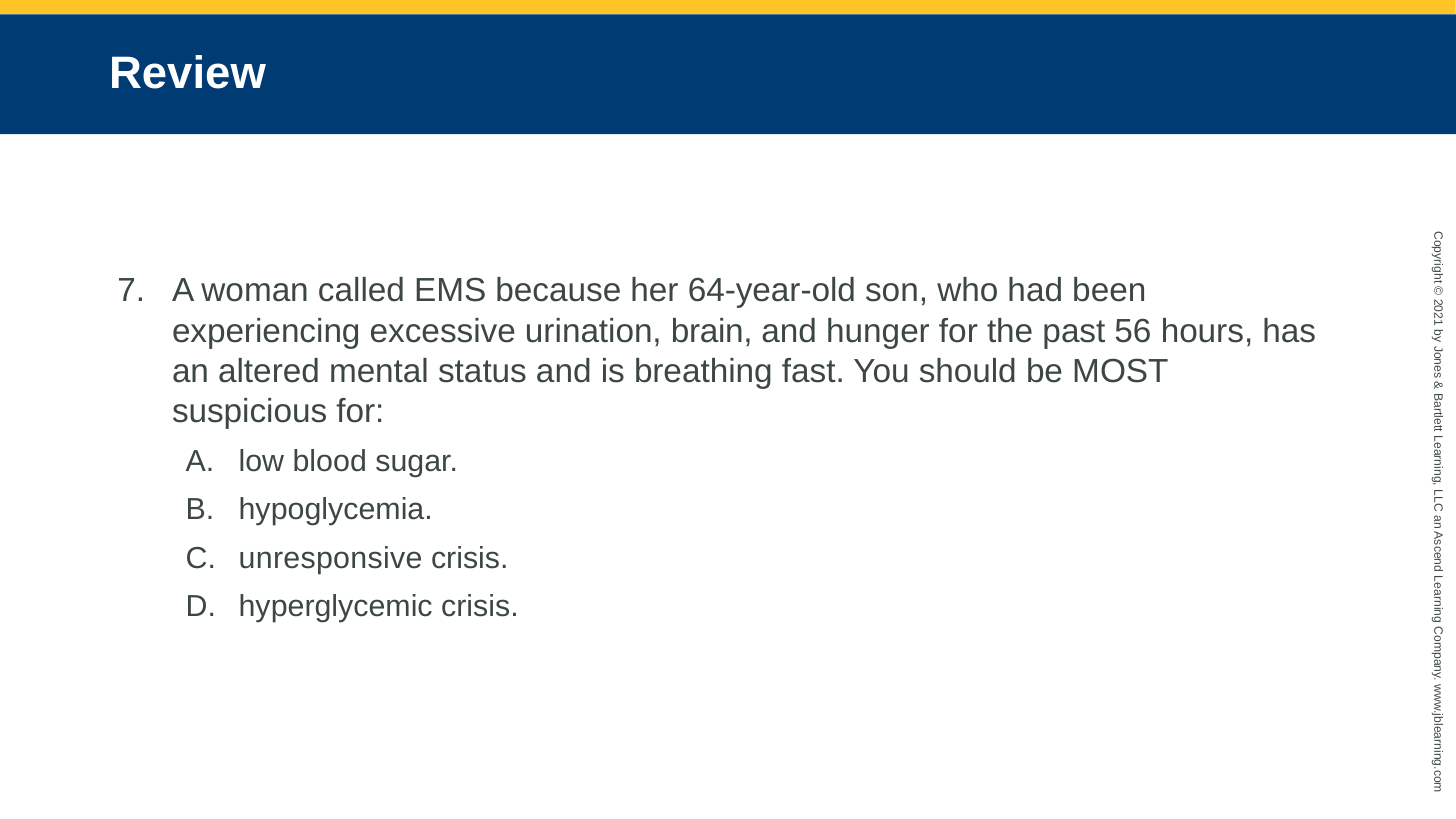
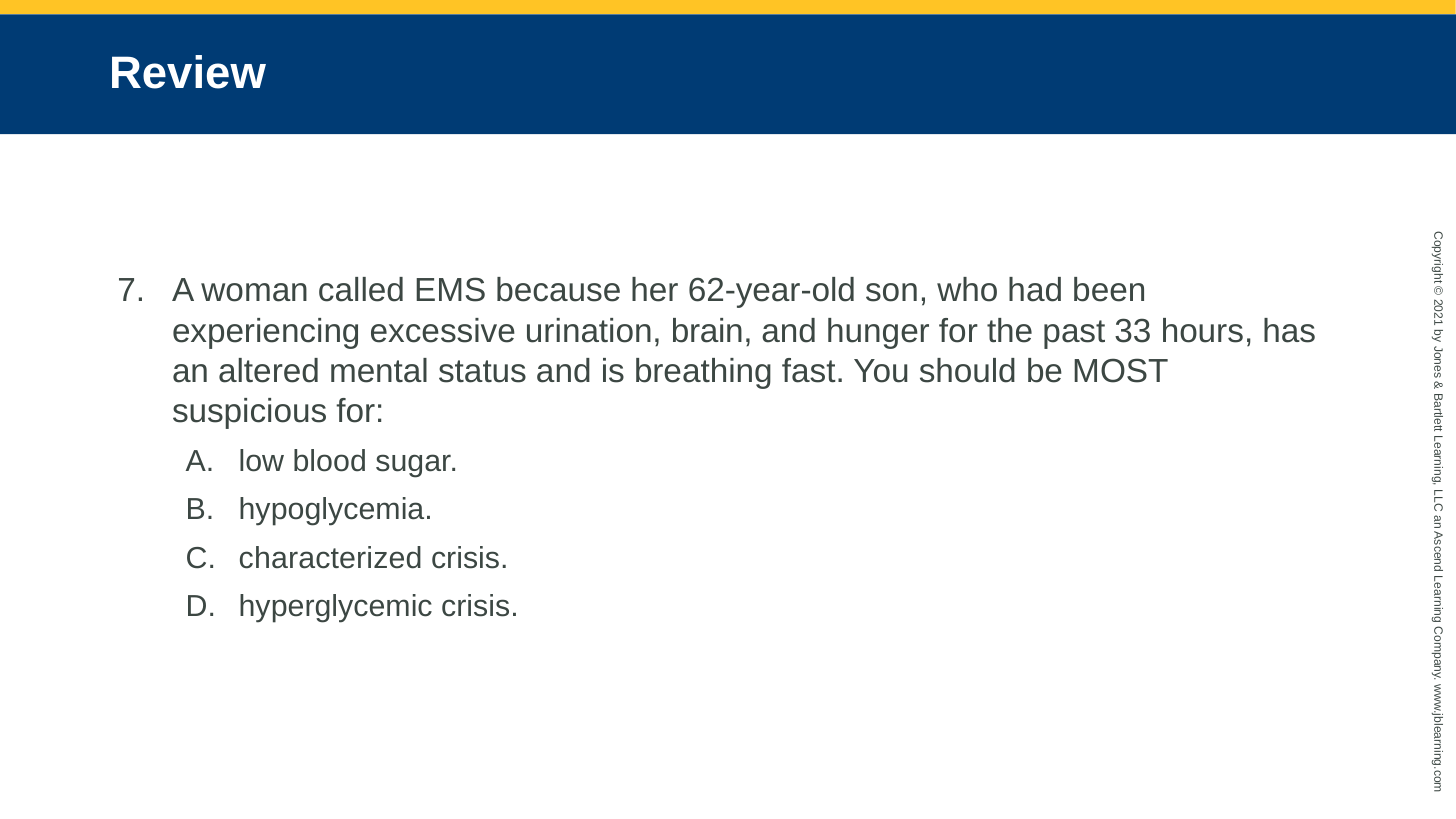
64-year-old: 64-year-old -> 62-year-old (772, 291)
56: 56 -> 33 (1133, 331)
unresponsive: unresponsive -> characterized (331, 558)
